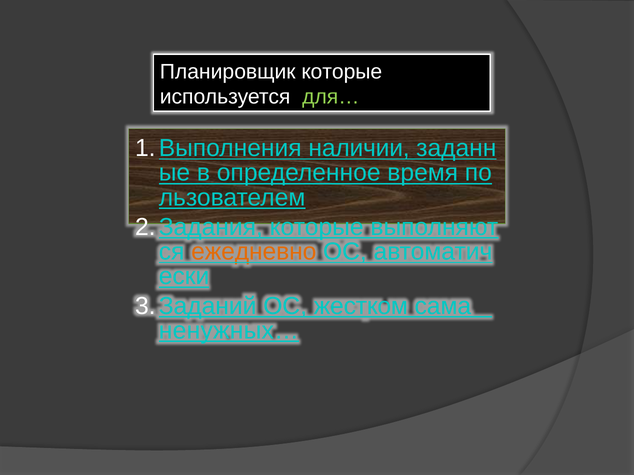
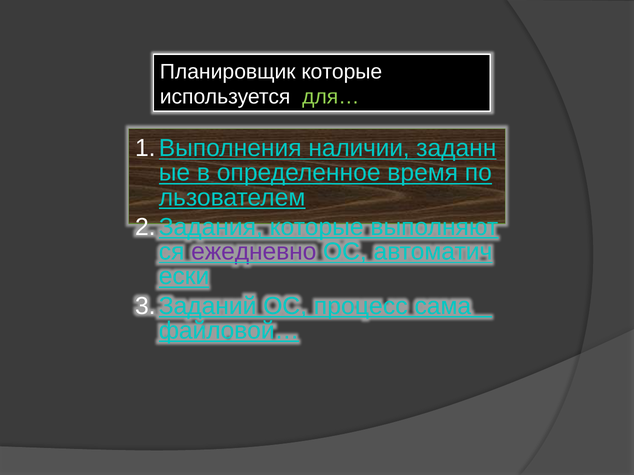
ежедневно colour: orange -> purple (254, 252)
жестком: жестком -> процесс (361, 306)
ненужных…: ненужных… -> файловой… (229, 331)
